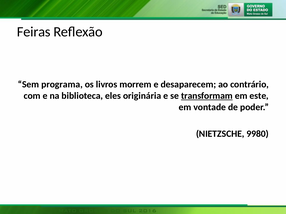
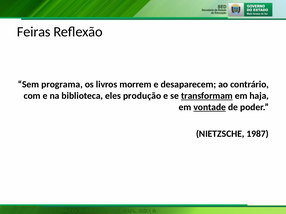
originária: originária -> produção (142, 96)
este: este -> haja (259, 96)
vontade underline: none -> present (210, 107)
9980: 9980 -> 1987 (258, 134)
